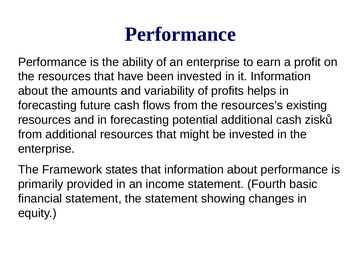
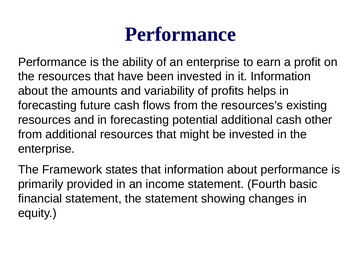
zisků: zisků -> other (319, 120)
